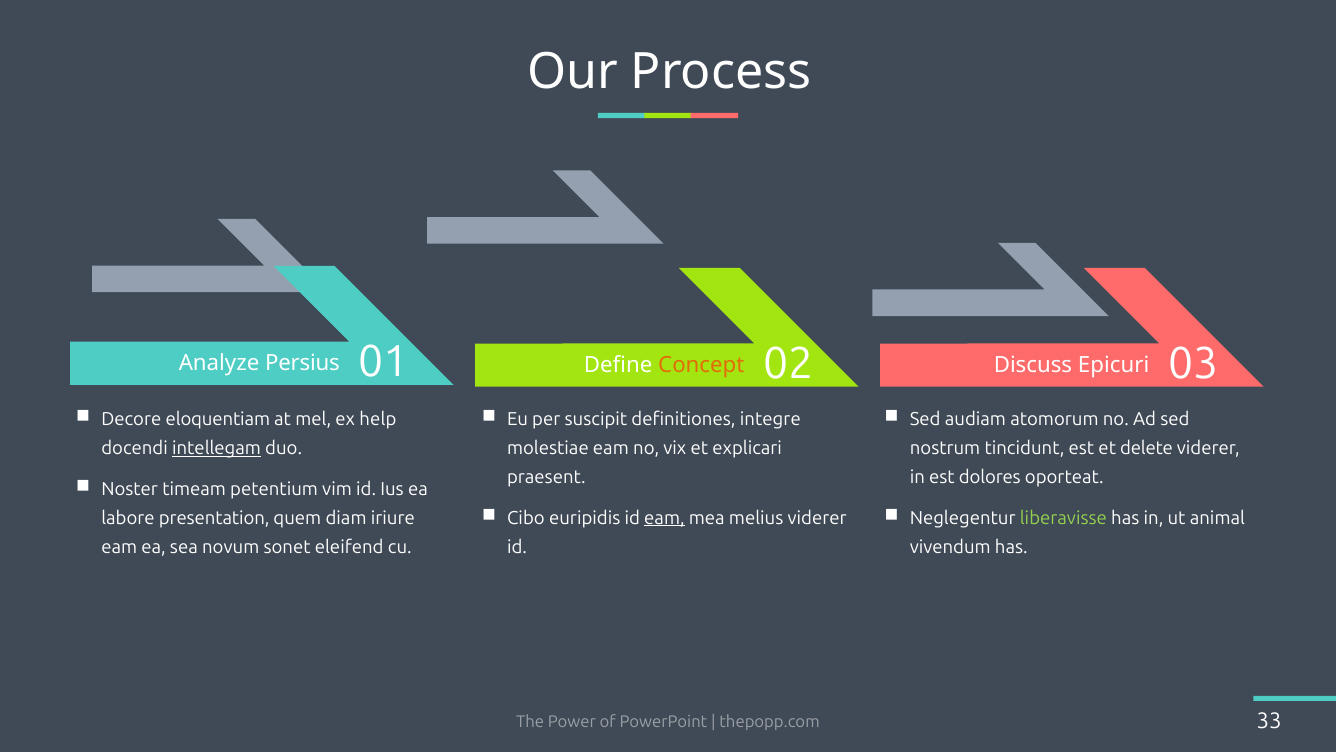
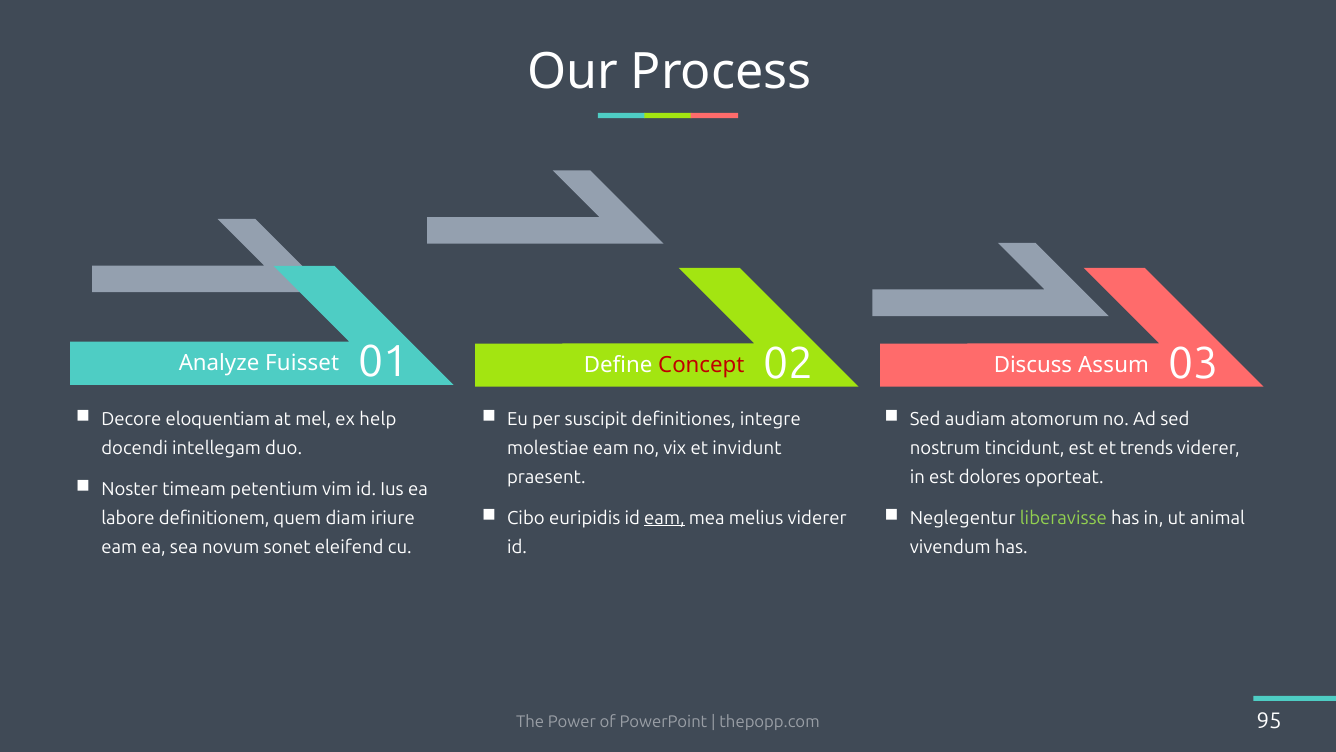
Persius: Persius -> Fuisset (302, 363)
Concept colour: orange -> red (701, 365)
Epicuri: Epicuri -> Assum (1114, 365)
intellegam underline: present -> none (217, 448)
explicari: explicari -> invidunt (747, 448)
delete: delete -> trends (1147, 448)
presentation: presentation -> definitionem (214, 518)
33: 33 -> 95 (1269, 721)
